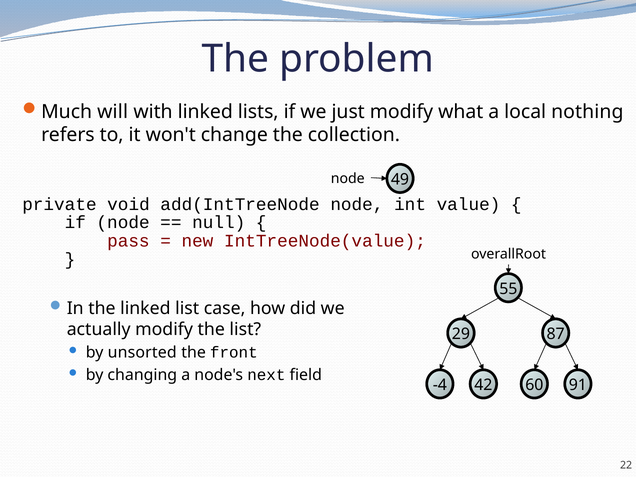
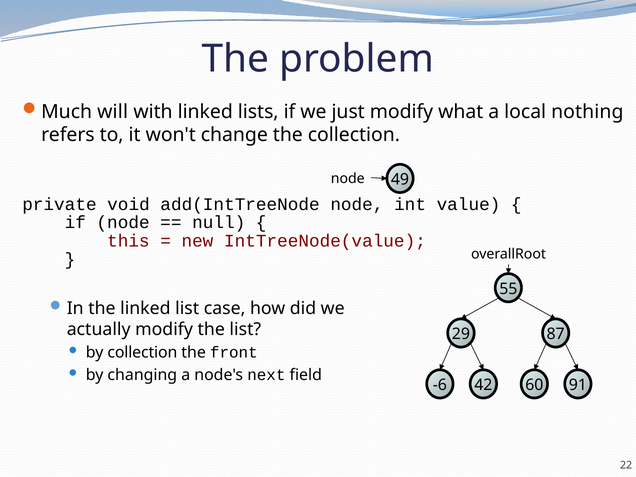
pass: pass -> this (128, 241)
by unsorted: unsorted -> collection (142, 353)
-4: -4 -> -6 (440, 385)
